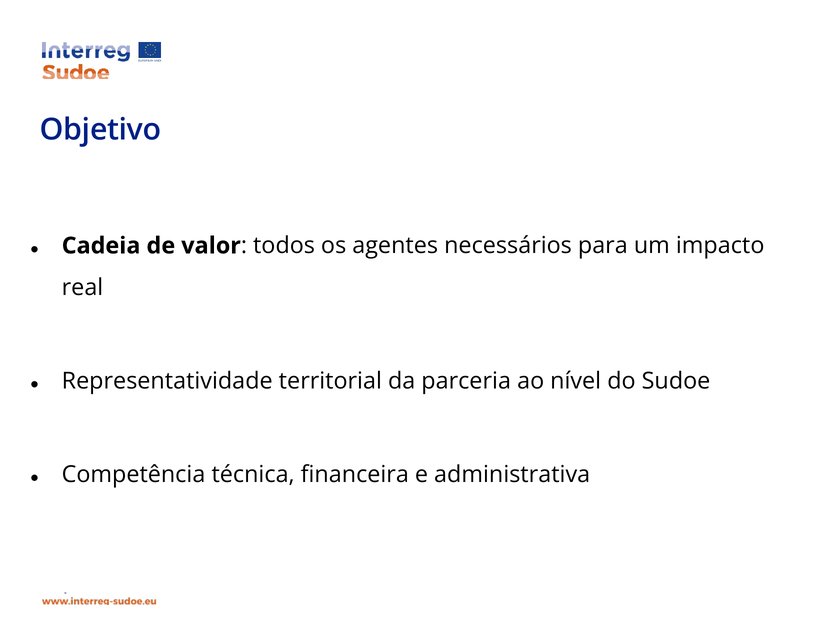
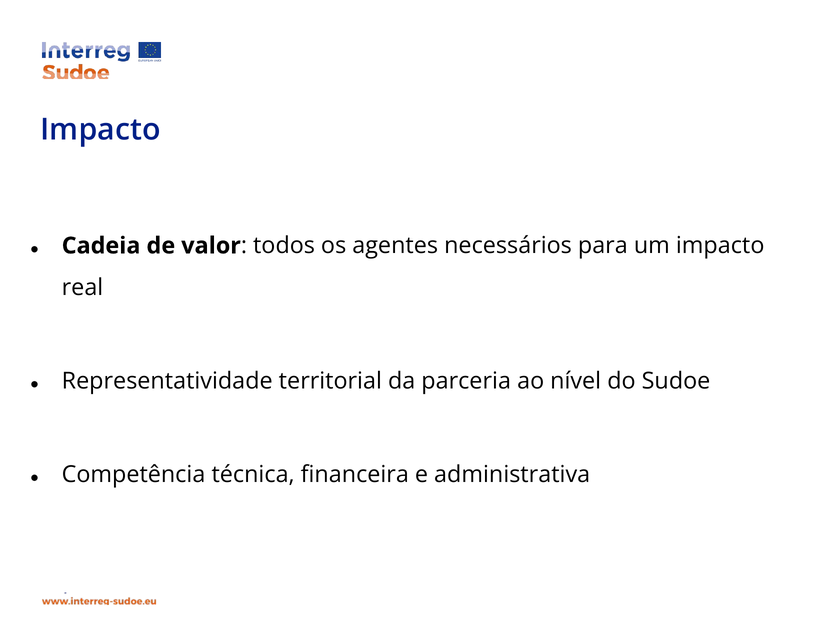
Objetivo: Objetivo -> Impacto (100, 130)
